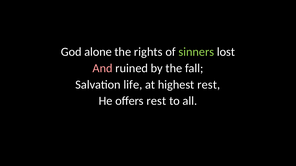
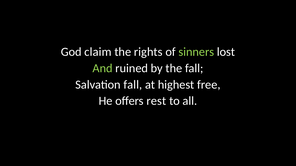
alone: alone -> claim (98, 52)
And colour: pink -> light green (103, 68)
Salvation life: life -> fall (133, 85)
highest rest: rest -> free (209, 85)
